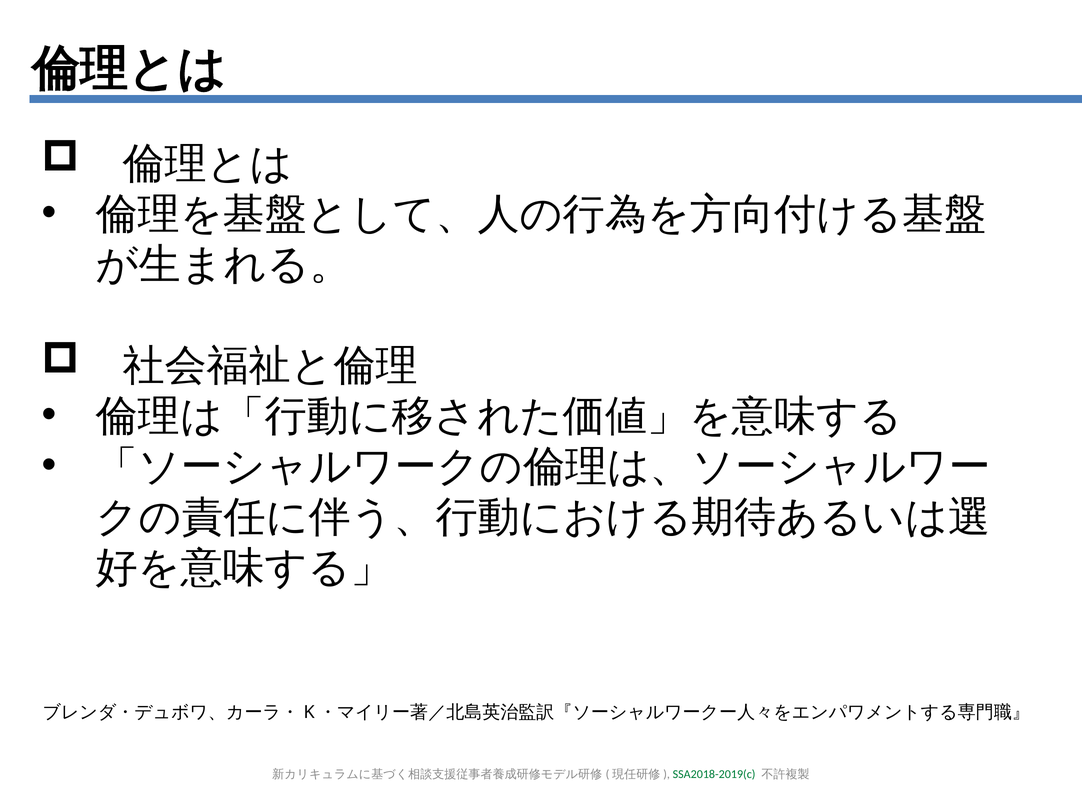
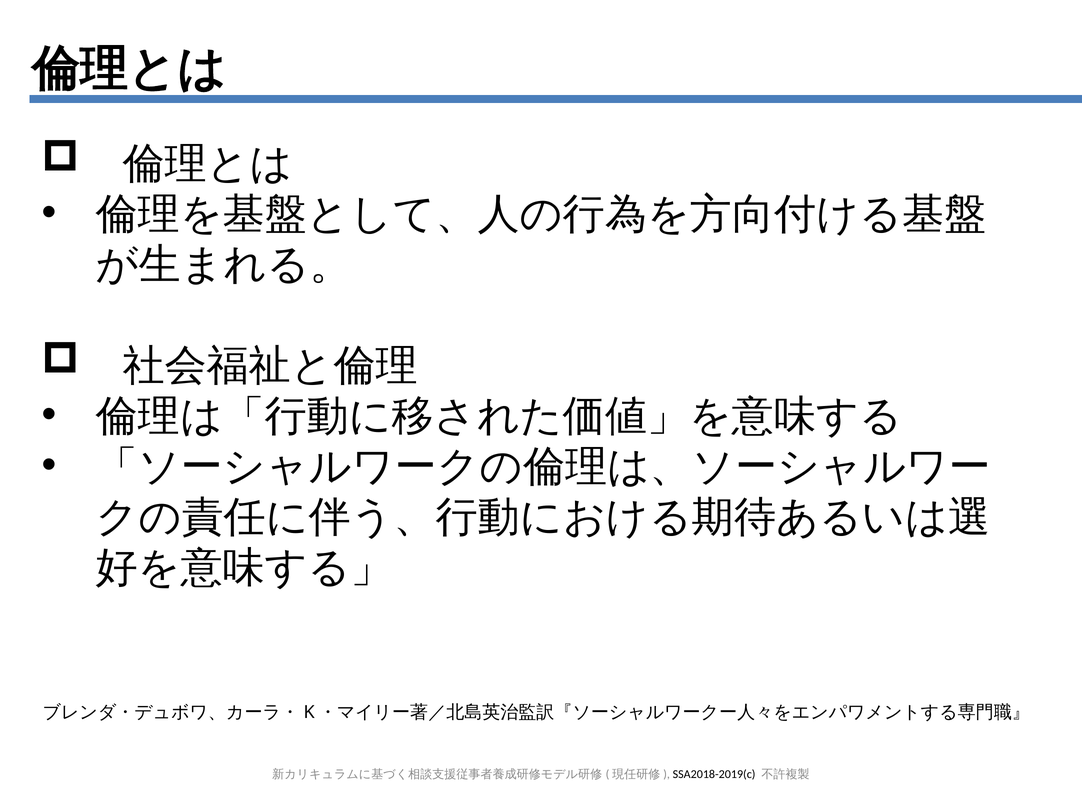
SSA2018-2019(c colour: green -> black (714, 775)
